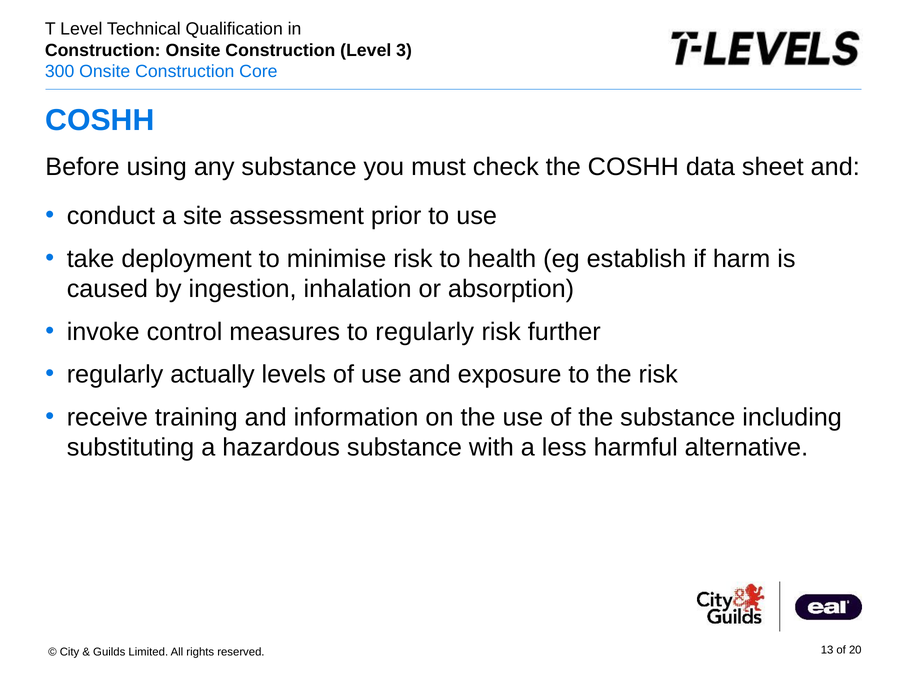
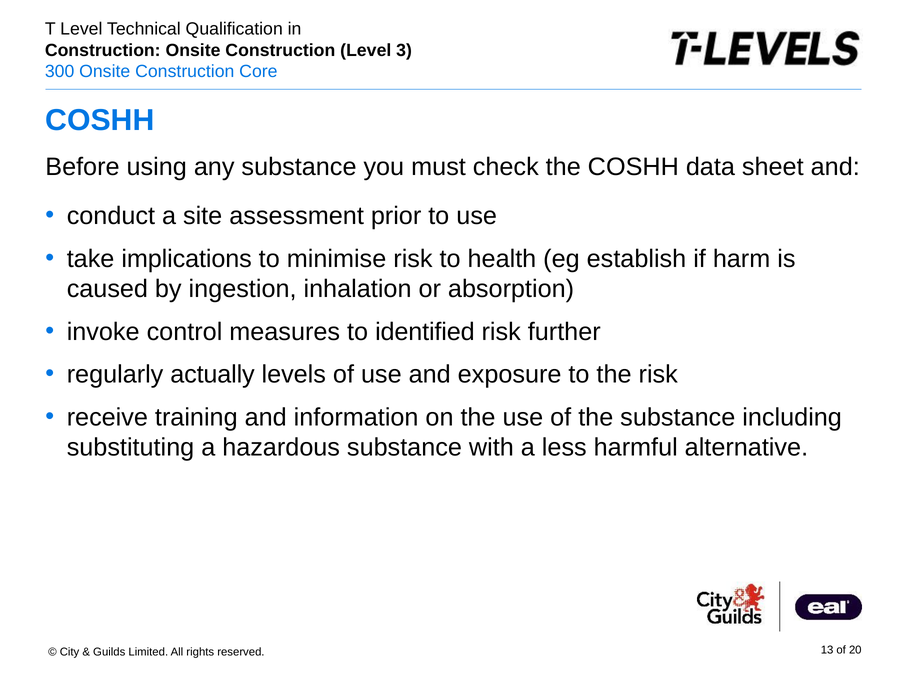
deployment: deployment -> implications (187, 259)
to regularly: regularly -> identified (425, 332)
